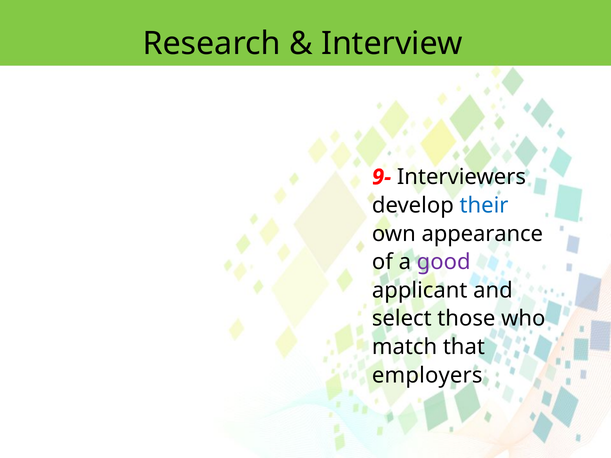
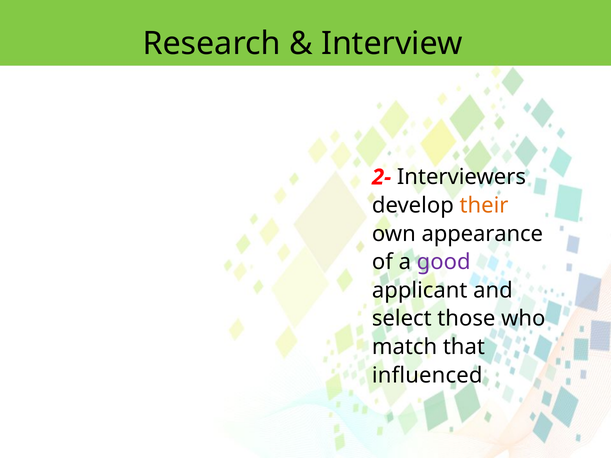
9-: 9- -> 2- (382, 177)
their colour: blue -> orange (484, 206)
employers: employers -> influenced (427, 375)
